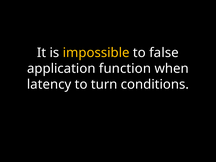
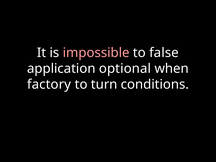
impossible colour: yellow -> pink (96, 53)
function: function -> optional (125, 69)
latency: latency -> factory (49, 84)
